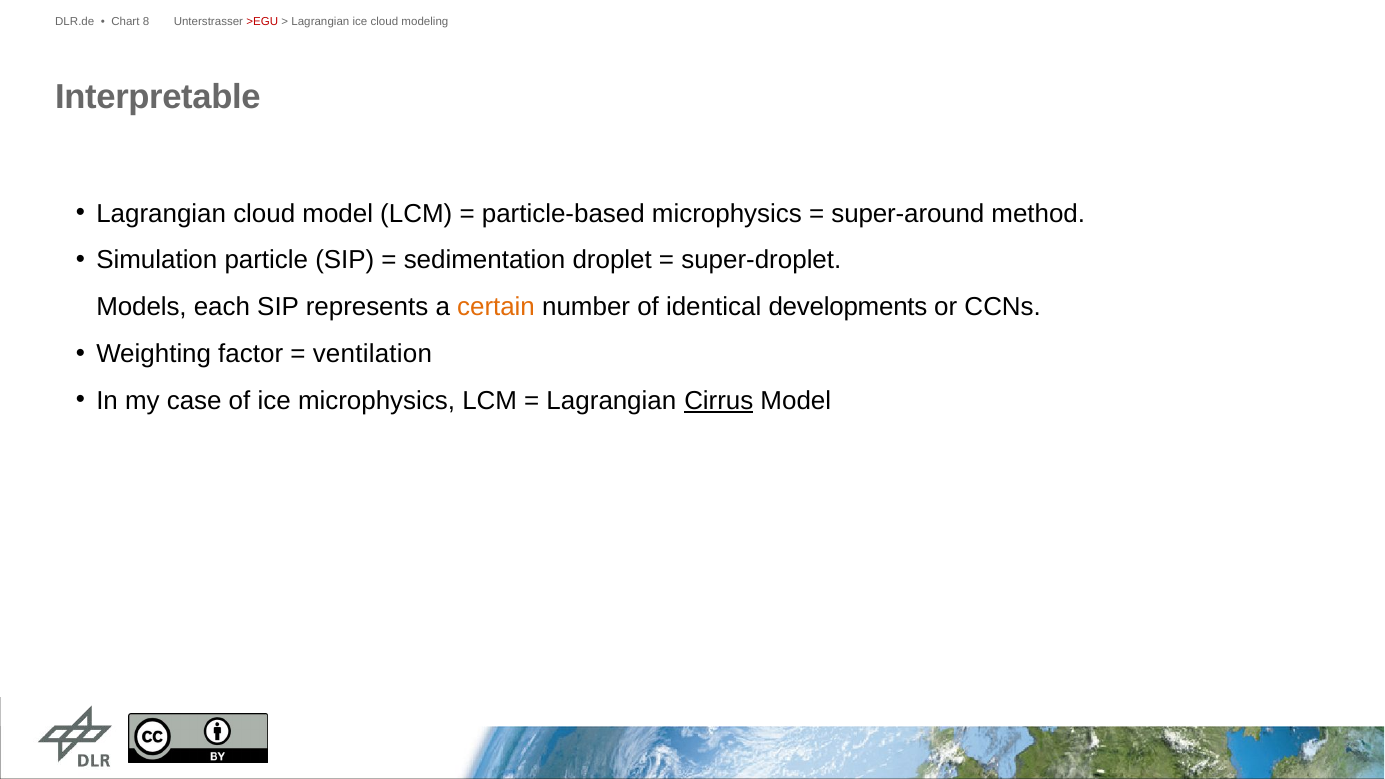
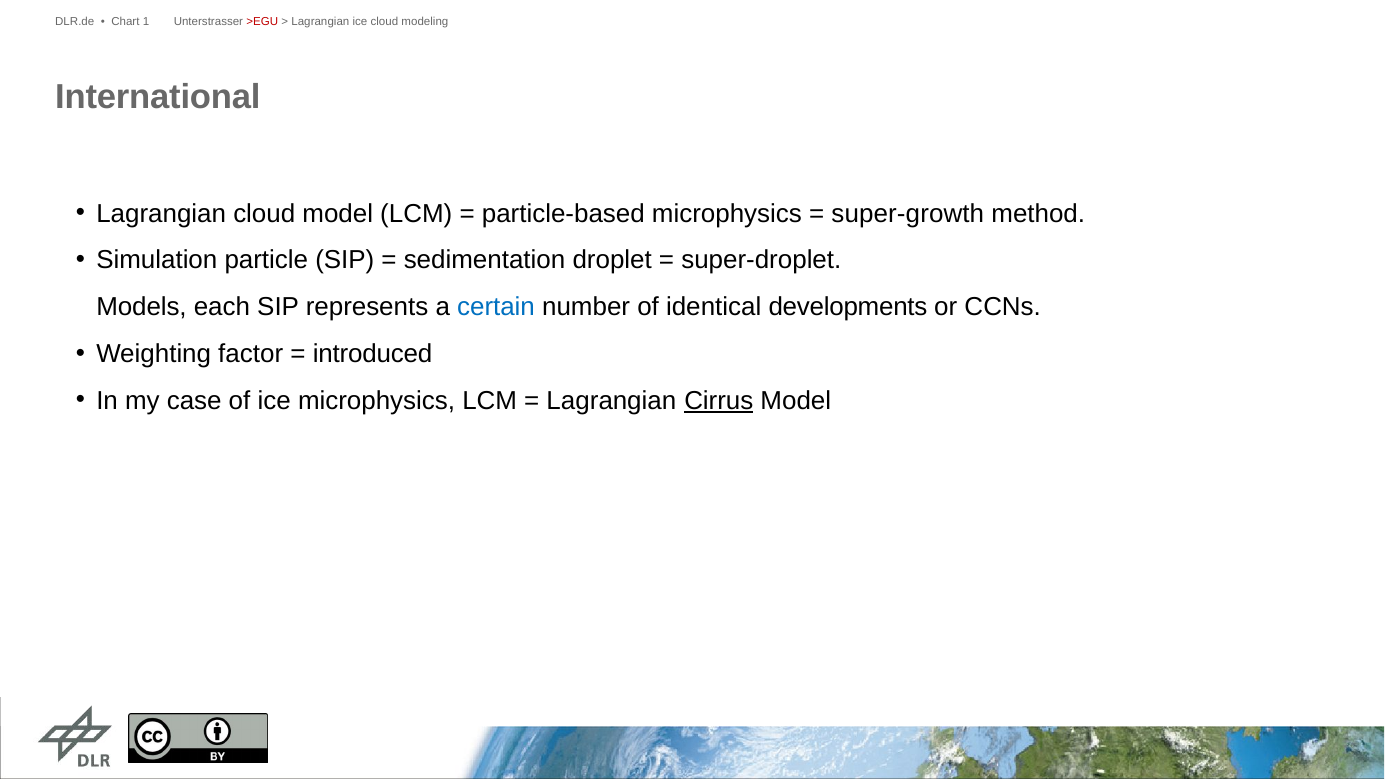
8: 8 -> 1 (146, 22)
Interpretable: Interpretable -> International (158, 97)
super-around: super-around -> super-growth (908, 214)
certain colour: orange -> blue (496, 307)
ventilation: ventilation -> introduced (373, 354)
